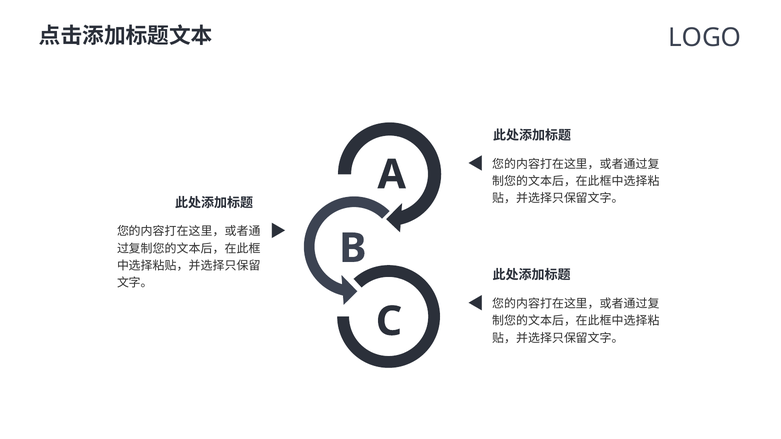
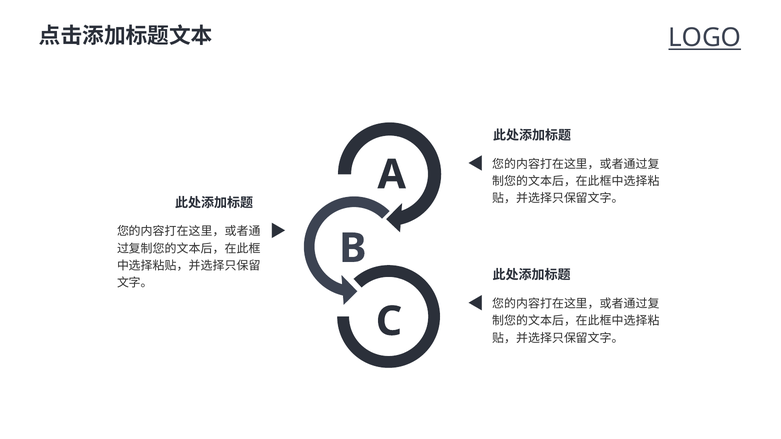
LOGO underline: none -> present (705, 38)
